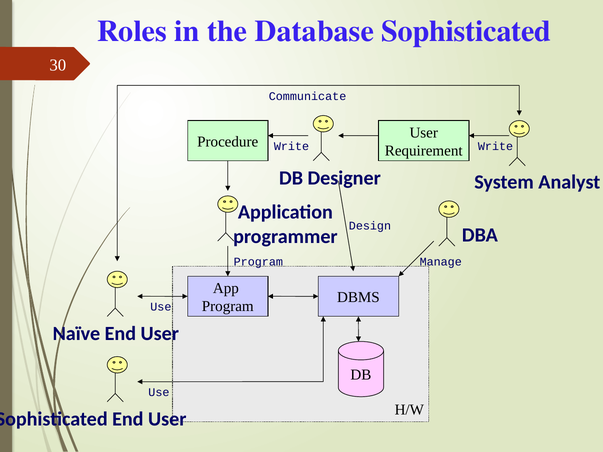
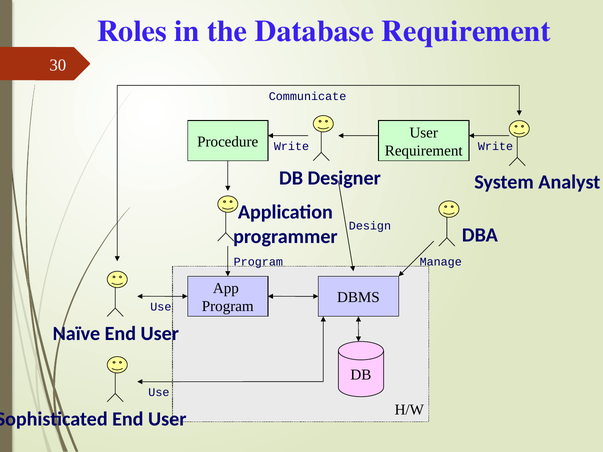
Database Sophisticated: Sophisticated -> Requirement (466, 31)
